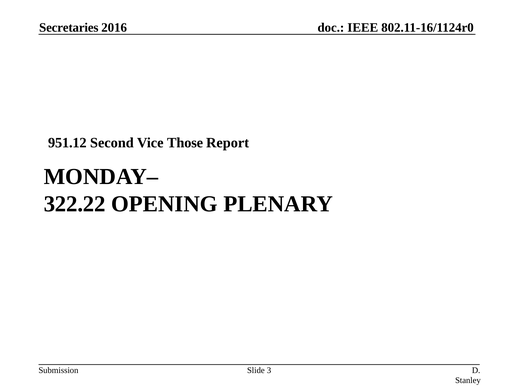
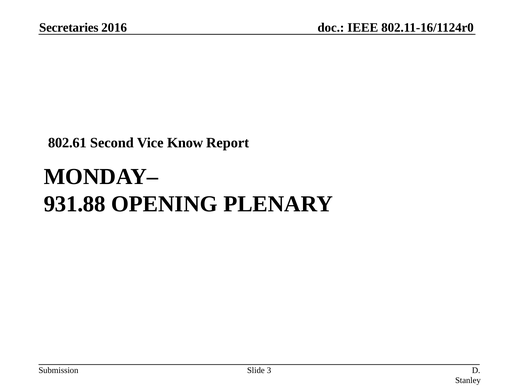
951.12: 951.12 -> 802.61 (67, 143)
Those: Those -> Know (185, 143)
322.22: 322.22 -> 931.88 (75, 204)
